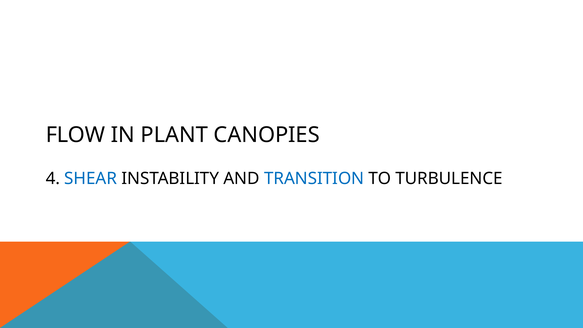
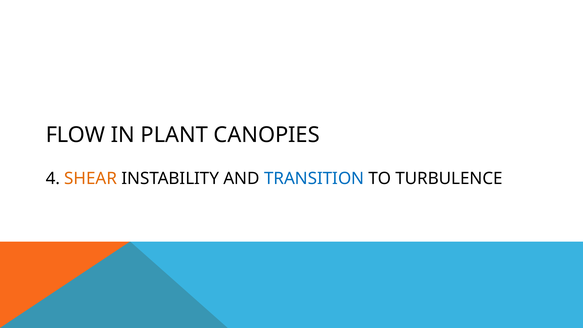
SHEAR colour: blue -> orange (91, 178)
